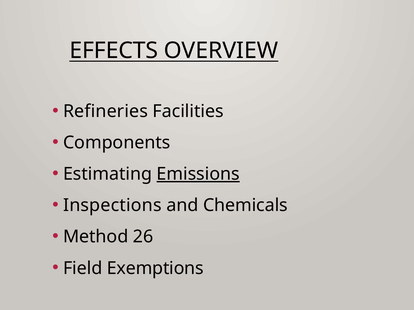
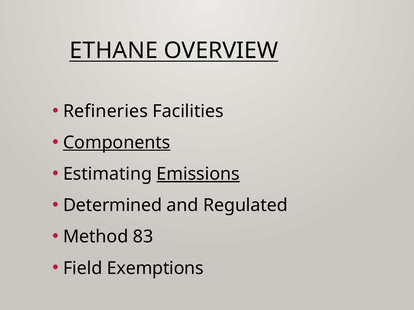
EFFECTS: EFFECTS -> ETHANE (114, 51)
Components underline: none -> present (117, 143)
Inspections: Inspections -> Determined (113, 206)
Chemicals: Chemicals -> Regulated (245, 206)
26: 26 -> 83 (143, 237)
